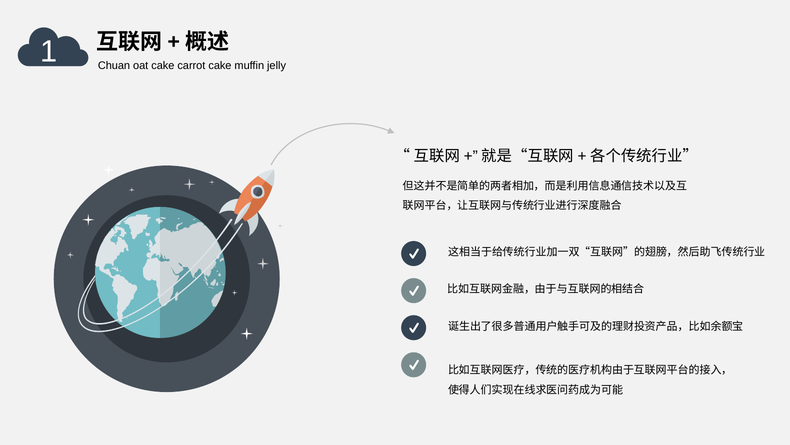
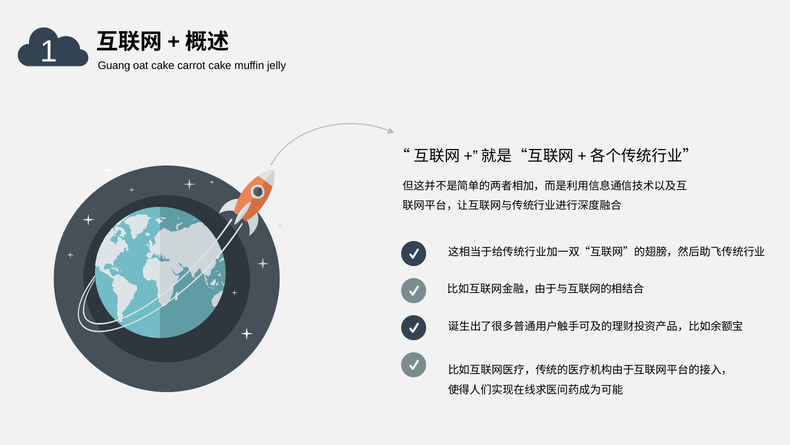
Chuan: Chuan -> Guang (114, 66)
